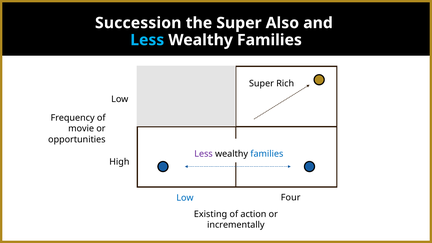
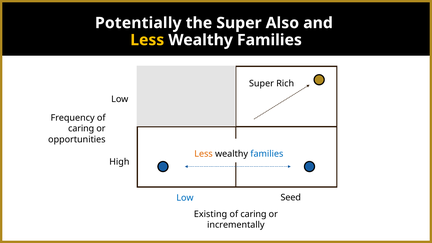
Succession: Succession -> Potentially (138, 23)
Less colour: light blue -> yellow (147, 40)
movie: movie -> caring (81, 129)
Less colour: purple -> orange (204, 154)
Four: Four -> Seed (291, 198)
action: action -> caring (253, 214)
